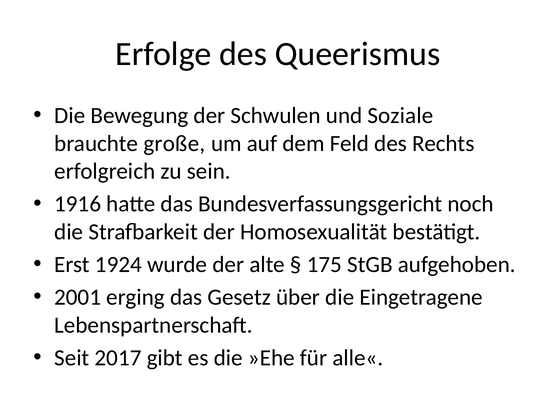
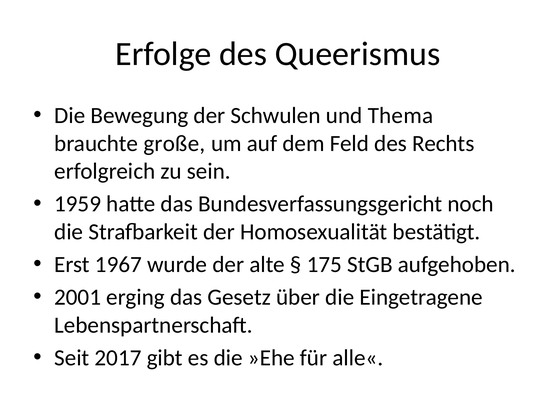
Soziale: Soziale -> Thema (400, 116)
1916: 1916 -> 1959 (78, 204)
1924: 1924 -> 1967 (118, 264)
